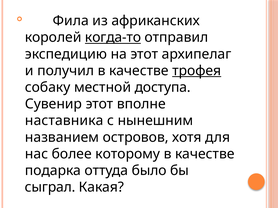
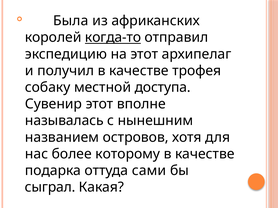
Фила: Фила -> Была (71, 21)
трофея underline: present -> none (197, 71)
наставника: наставника -> называлась (64, 121)
было: было -> сами (149, 171)
